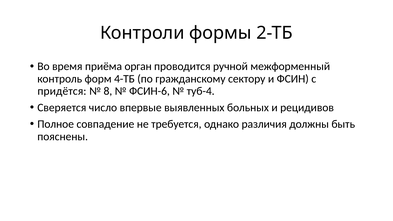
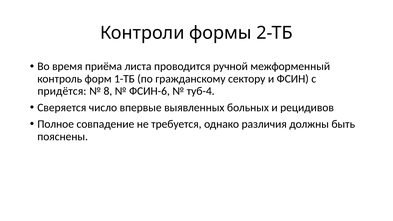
орган: орган -> листа (138, 66)
4-ТБ: 4-ТБ -> 1-ТБ (125, 79)
